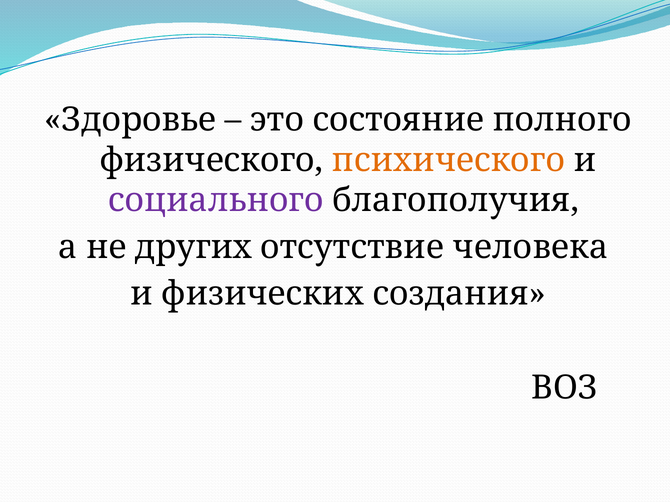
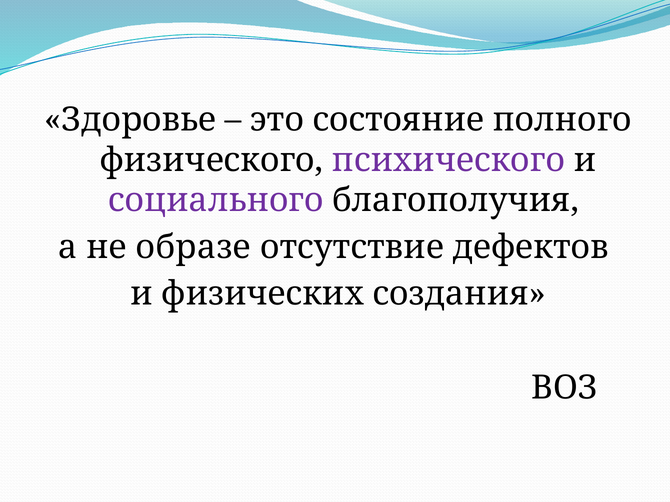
психического colour: orange -> purple (448, 160)
других: других -> образе (193, 247)
человека: человека -> дефектов (531, 247)
